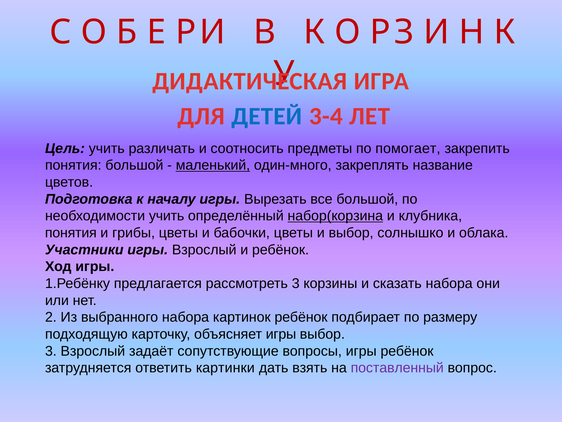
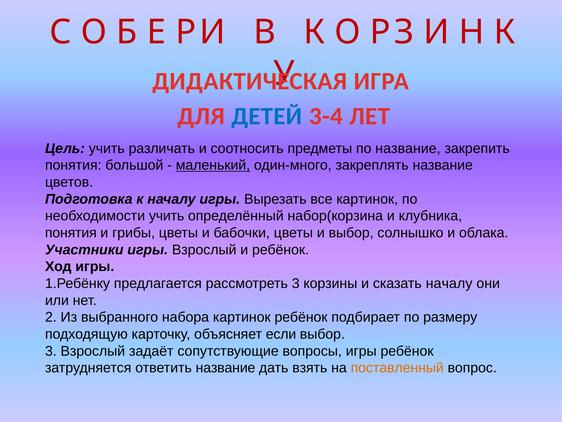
по помогает: помогает -> название (408, 148)
все большой: большой -> картинок (367, 199)
набор(корзина underline: present -> none (335, 216)
сказать набора: набора -> началу (449, 283)
объясняет игры: игры -> если (281, 334)
ответить картинки: картинки -> название (225, 367)
поставленный colour: purple -> orange (397, 367)
